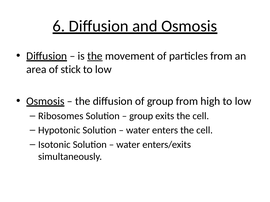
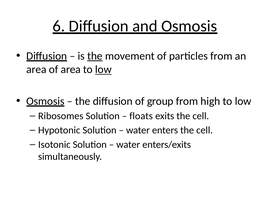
of stick: stick -> area (71, 70)
low underline: none -> present (103, 70)
group: group -> floats (141, 116)
